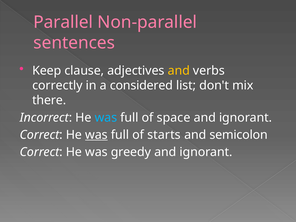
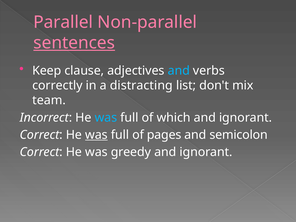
sentences underline: none -> present (74, 43)
and colour: yellow -> light blue (179, 71)
considered: considered -> distracting (141, 85)
there: there -> team (49, 100)
space: space -> which (174, 118)
starts: starts -> pages (164, 135)
